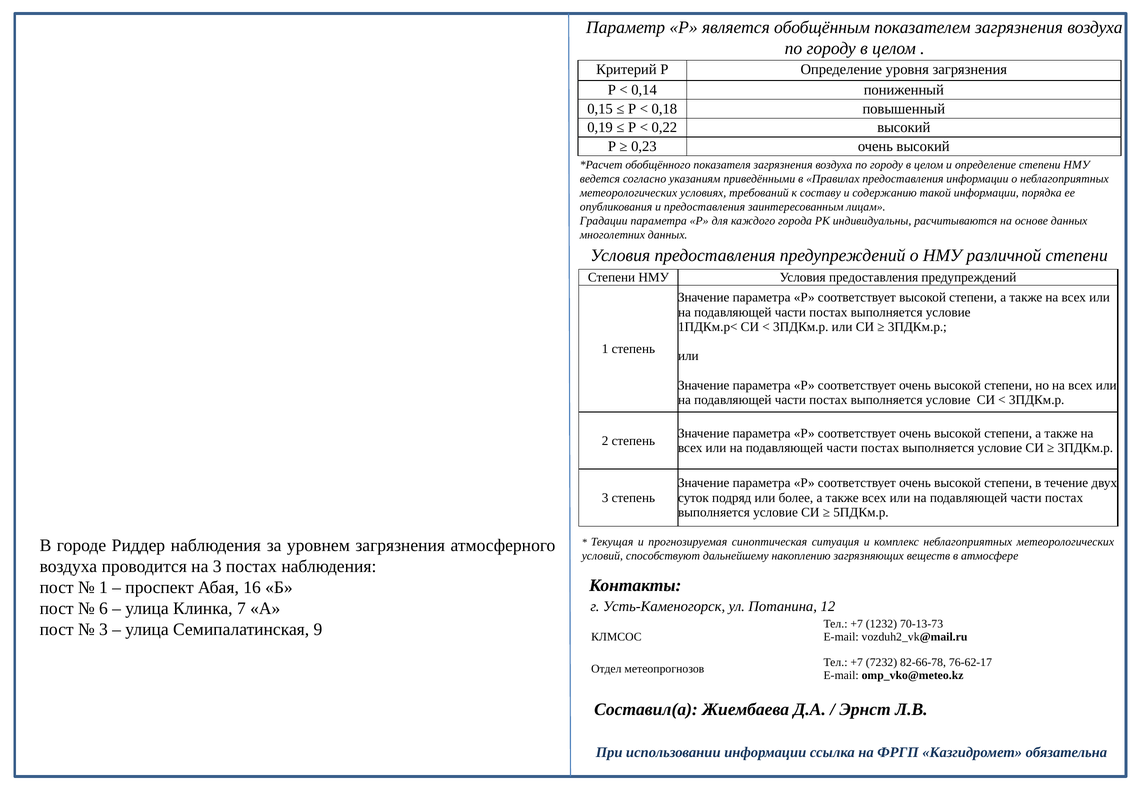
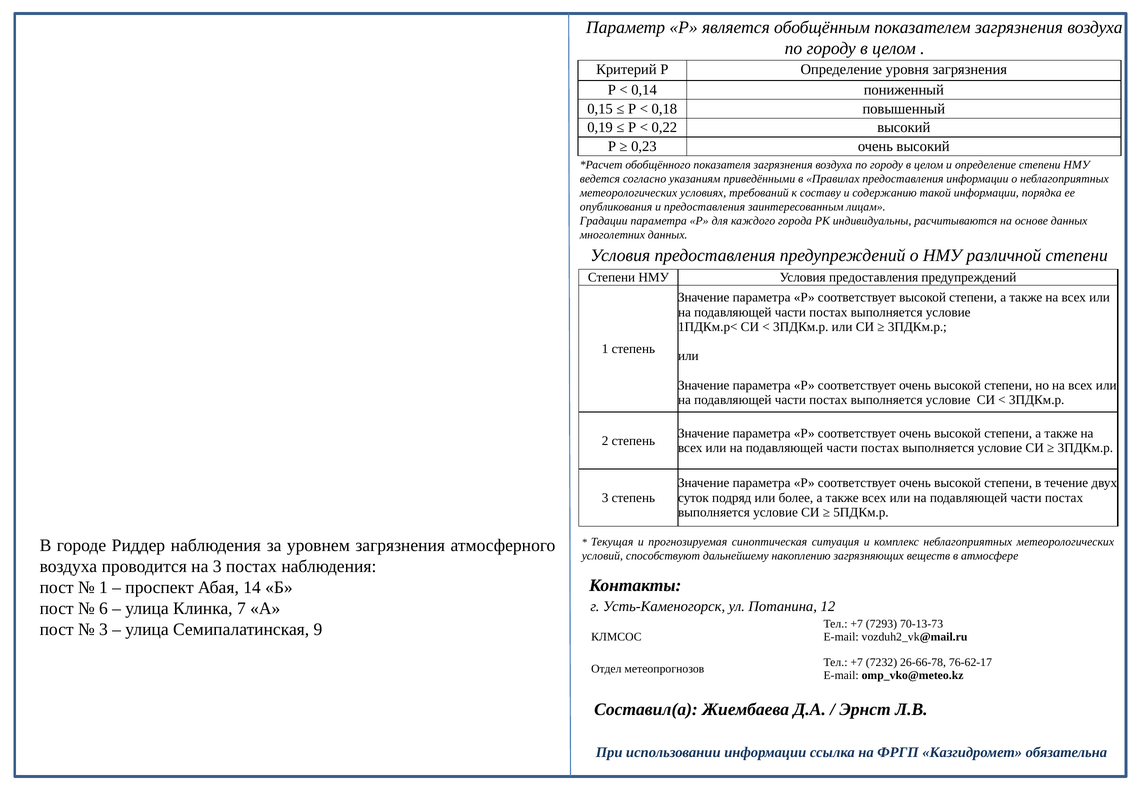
16: 16 -> 14 (252, 587)
1232: 1232 -> 7293 (881, 624)
82-66-78: 82-66-78 -> 26-66-78 (923, 662)
